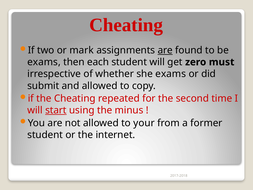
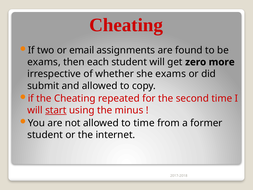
mark: mark -> email (82, 50)
are underline: present -> none (165, 50)
must: must -> more (222, 62)
to your: your -> time (144, 123)
